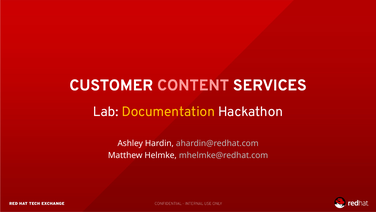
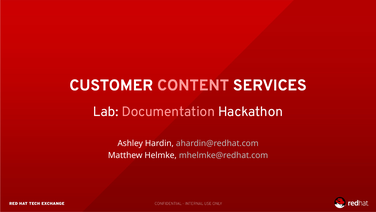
Documentation colour: yellow -> pink (168, 111)
